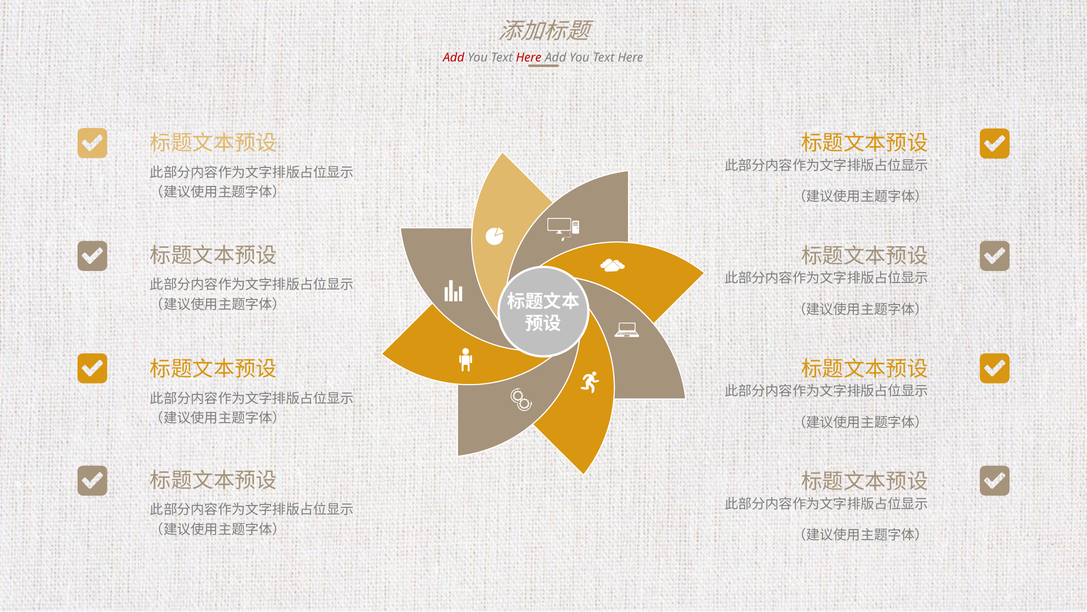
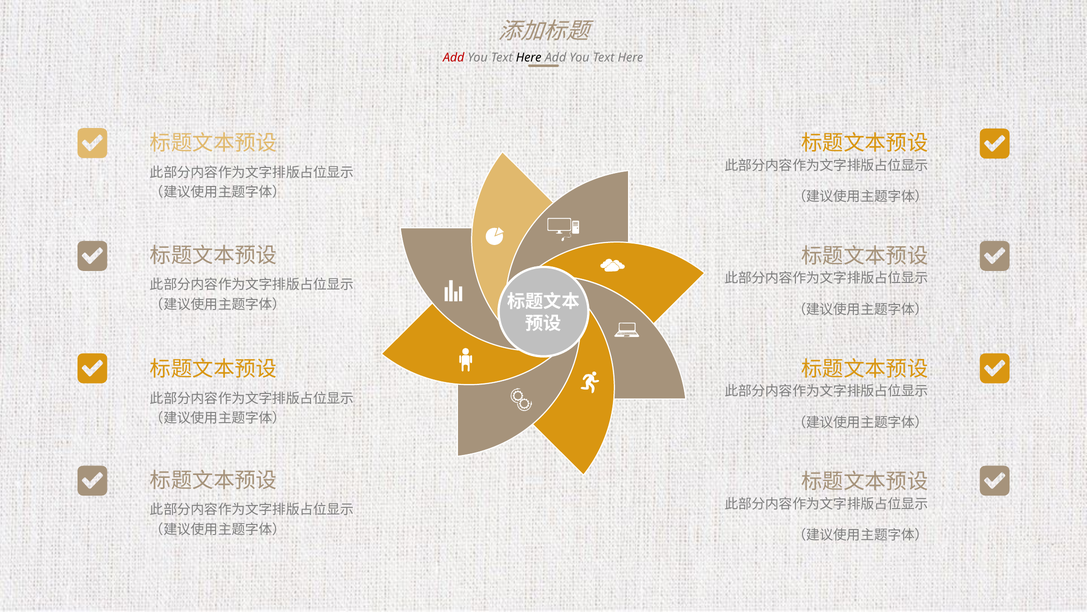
Here colour: red -> black (529, 58)
